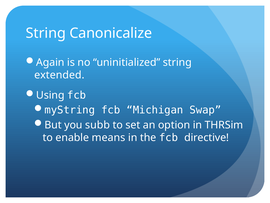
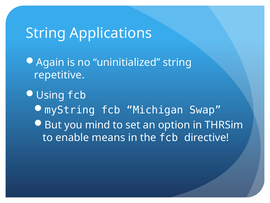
Canonicalize: Canonicalize -> Applications (111, 33)
extended: extended -> repetitive (59, 75)
subb: subb -> mind (98, 125)
